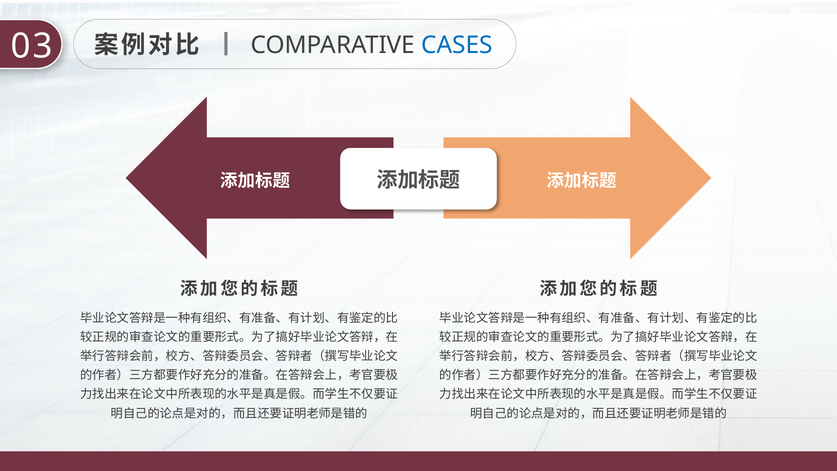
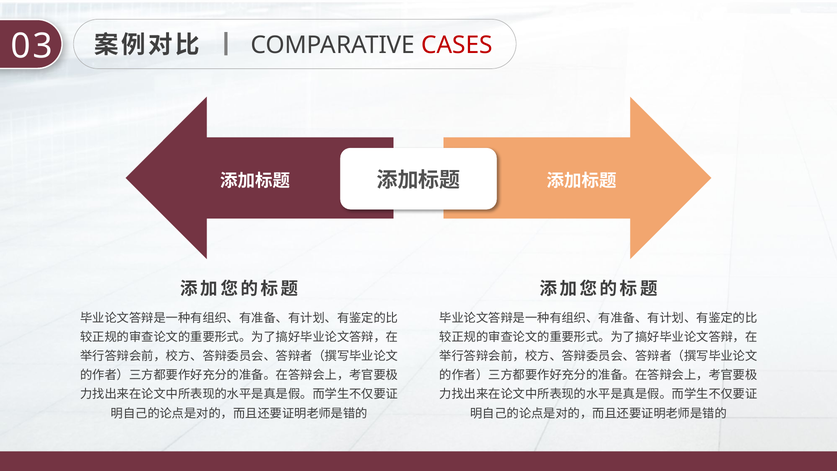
CASES colour: blue -> red (457, 45)
